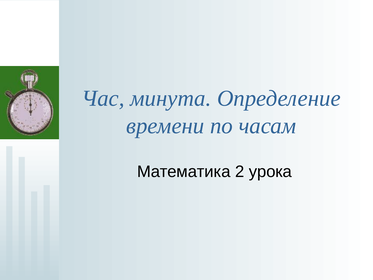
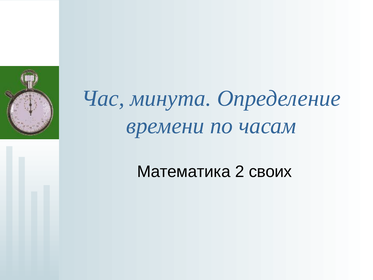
урока: урока -> своих (270, 172)
